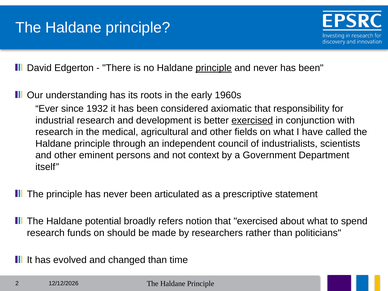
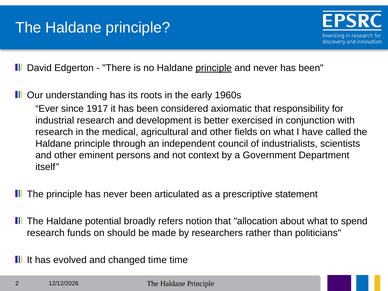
1932: 1932 -> 1917 (97, 109)
exercised underline: present -> none (252, 120)
that exercised: exercised -> allocation (256, 221)
changed than: than -> time (157, 260)
